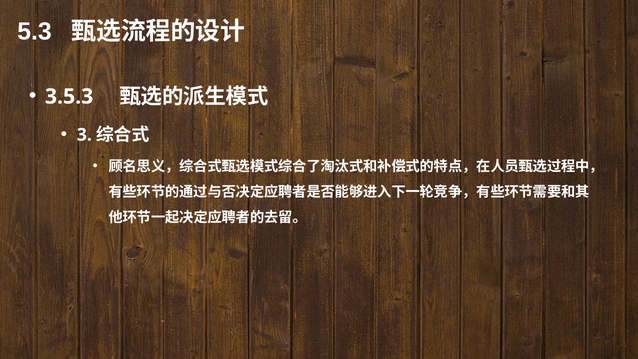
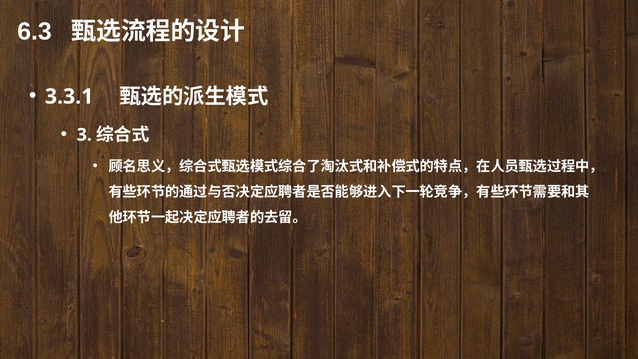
5.3: 5.3 -> 6.3 (35, 31)
3.5.3: 3.5.3 -> 3.3.1 (69, 97)
